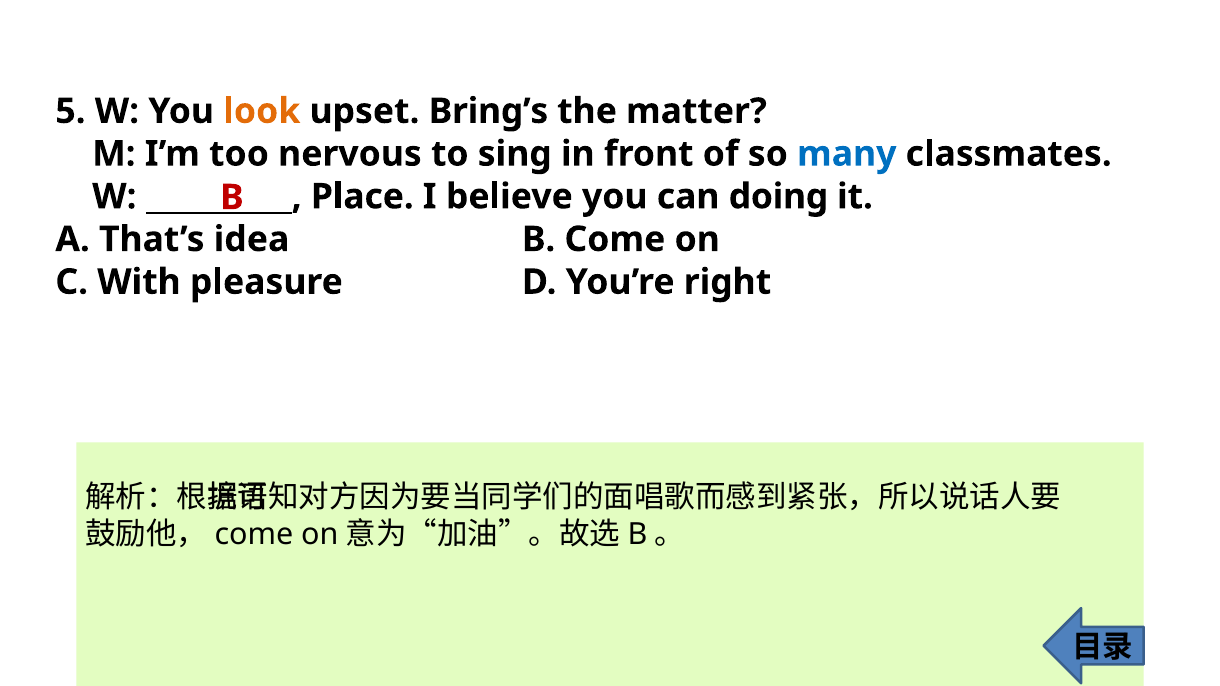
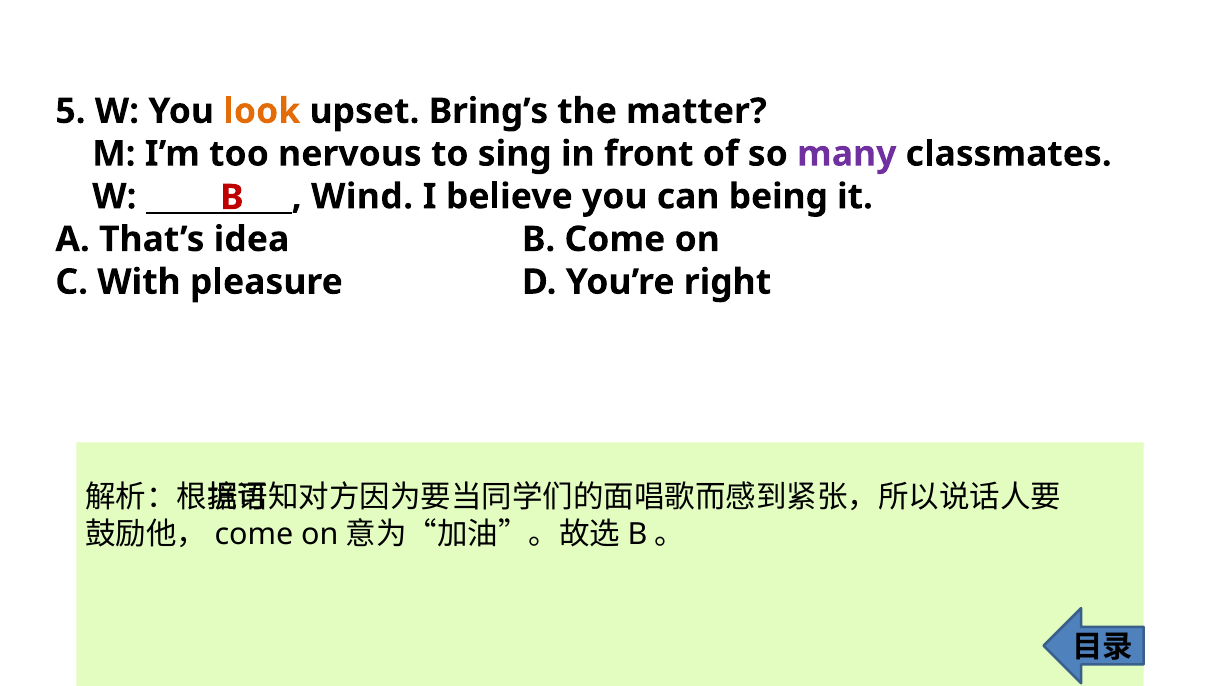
many colour: blue -> purple (847, 154)
Place: Place -> Wind (362, 197)
doing: doing -> being (778, 197)
